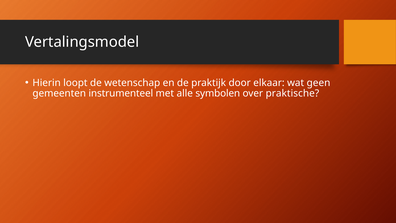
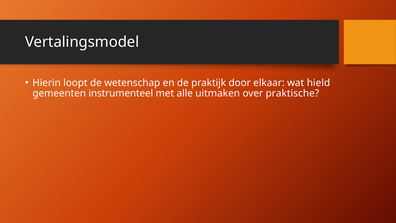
geen: geen -> hield (318, 83)
symbolen: symbolen -> uitmaken (218, 93)
